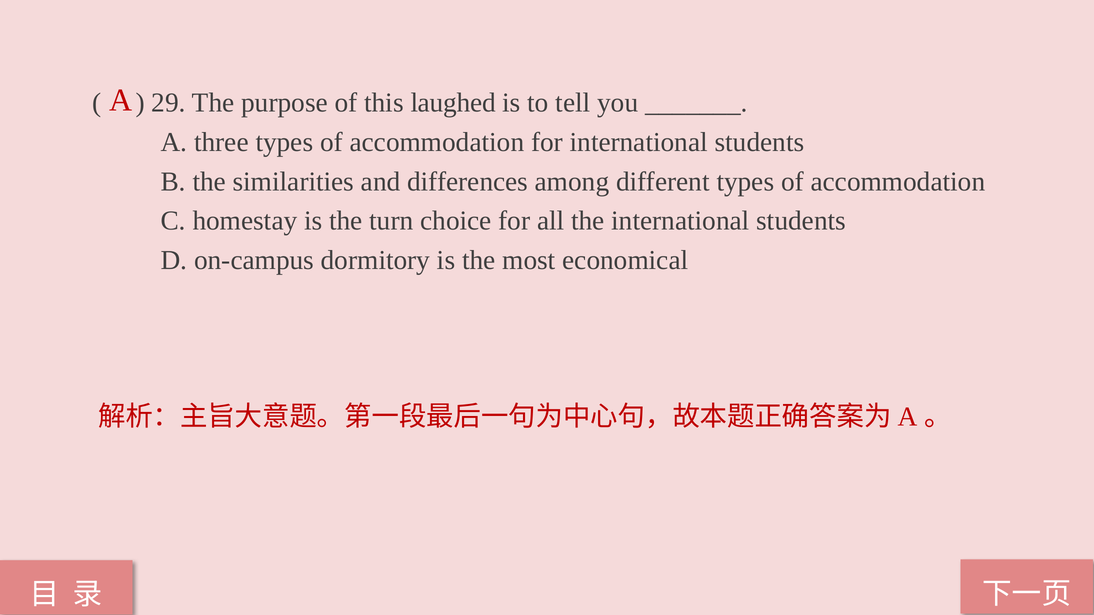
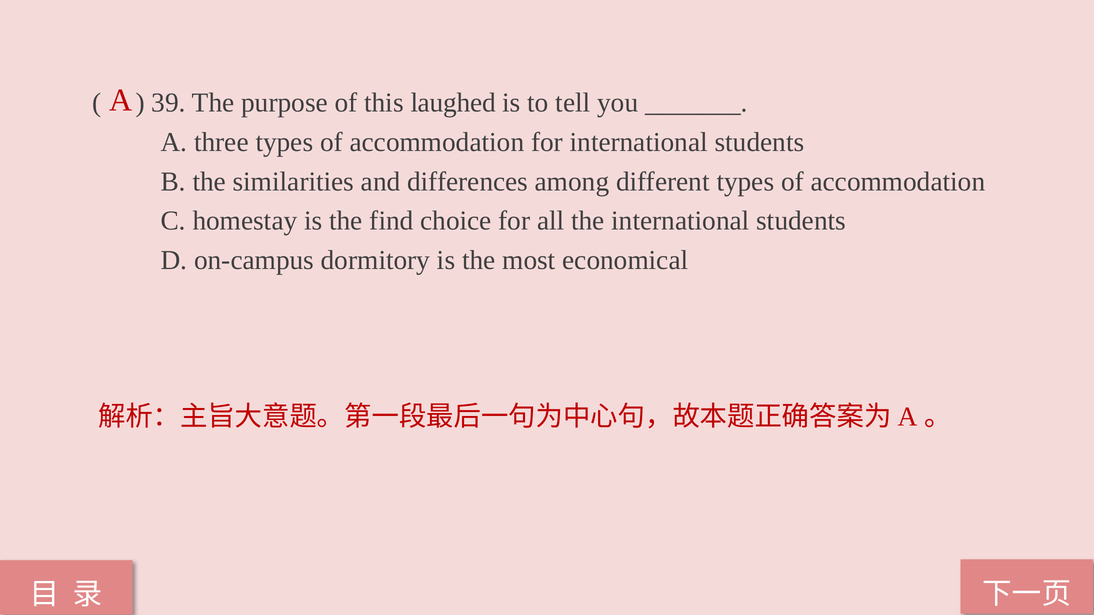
29: 29 -> 39 (169, 103)
turn: turn -> find (391, 221)
